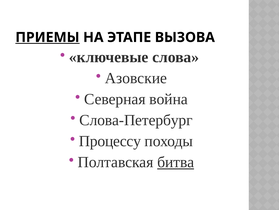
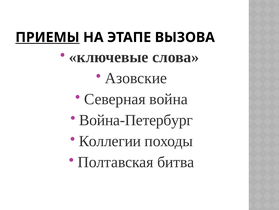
Слова-Петербург: Слова-Петербург -> Война-Петербург (136, 120)
Процессу: Процессу -> Коллегии (110, 141)
битва underline: present -> none (176, 162)
